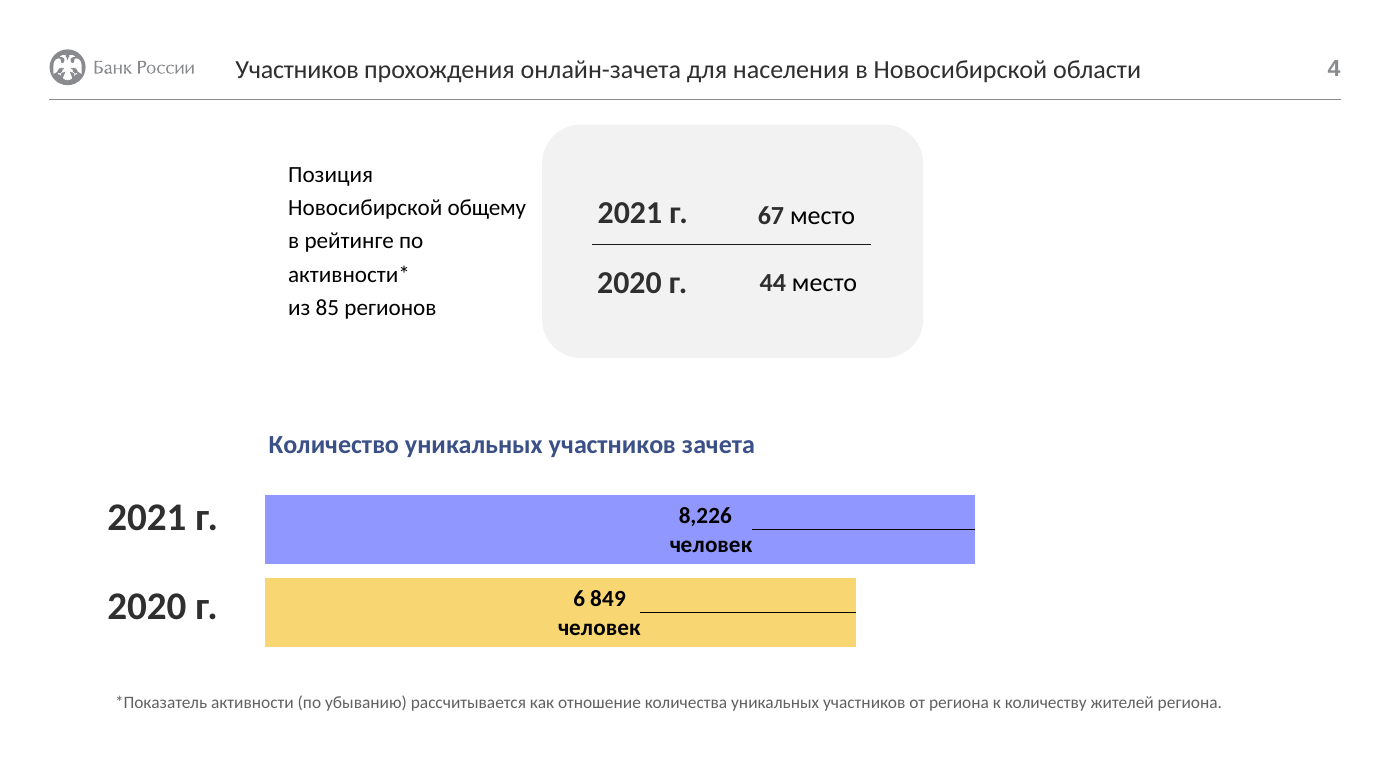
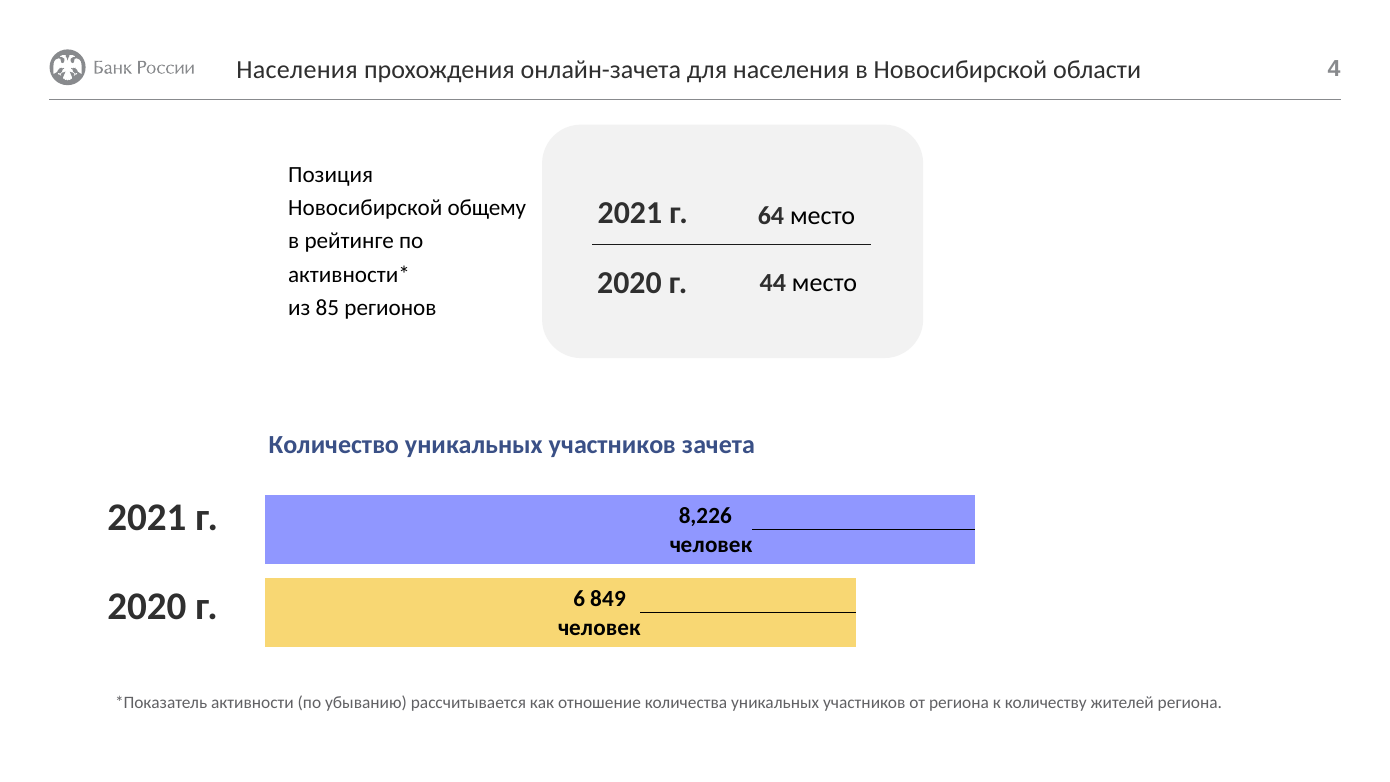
Участников: Участников -> Населения (297, 70)
67: 67 -> 64 (771, 216)
